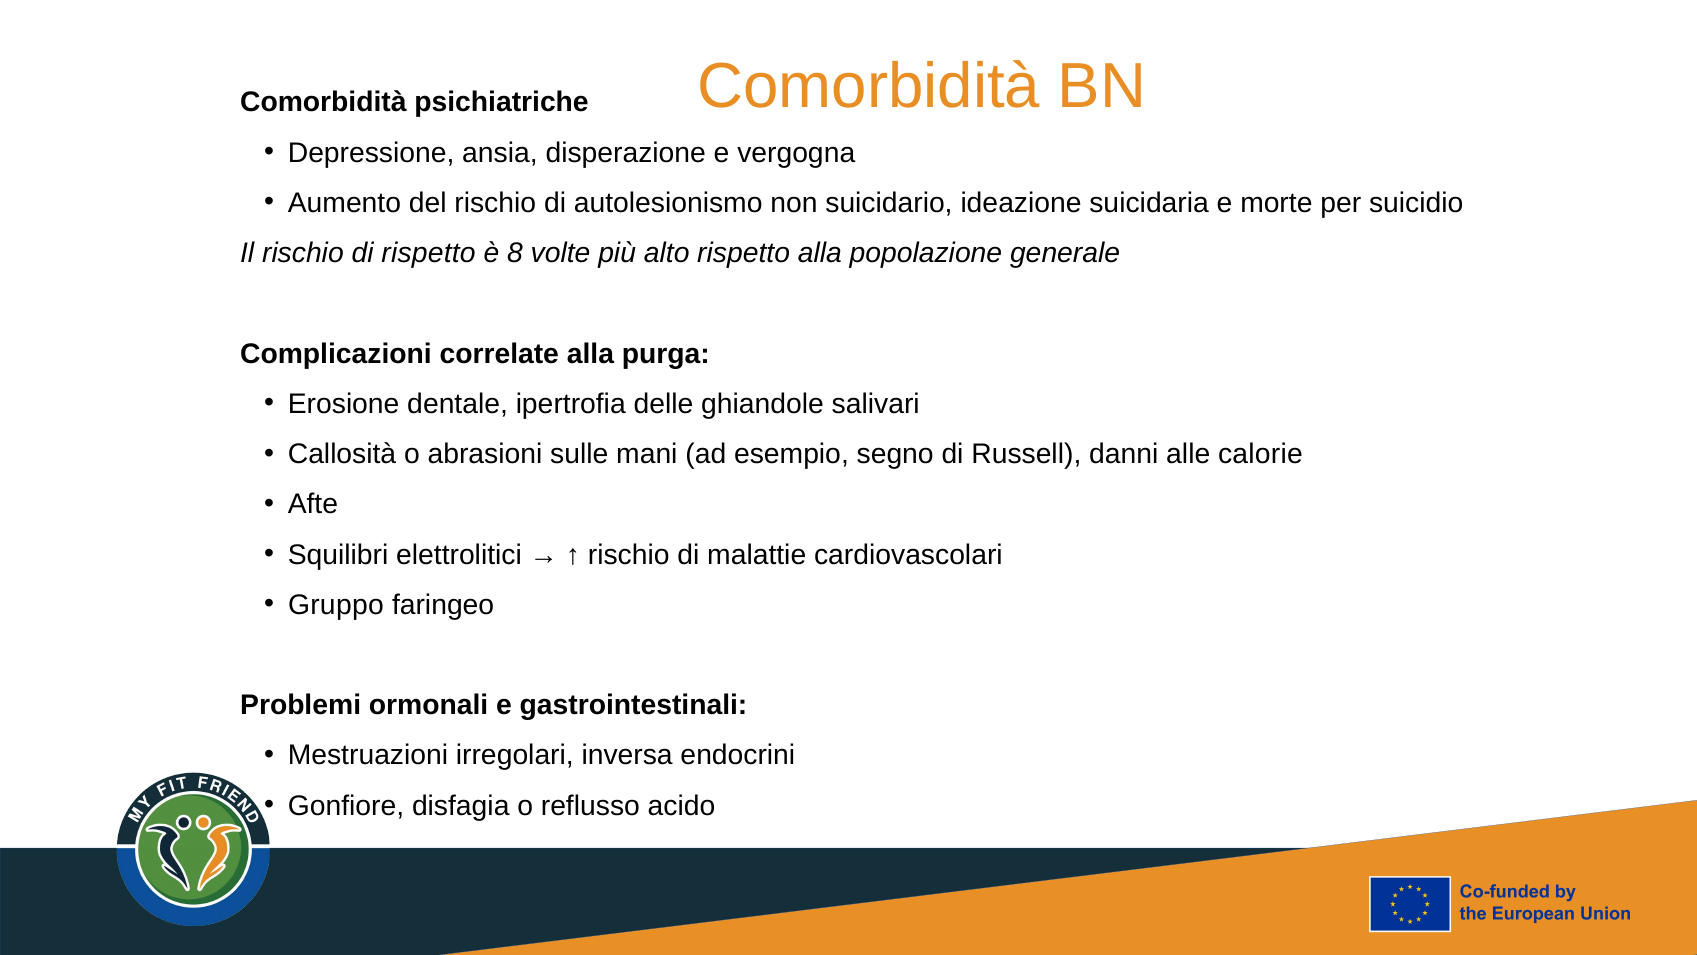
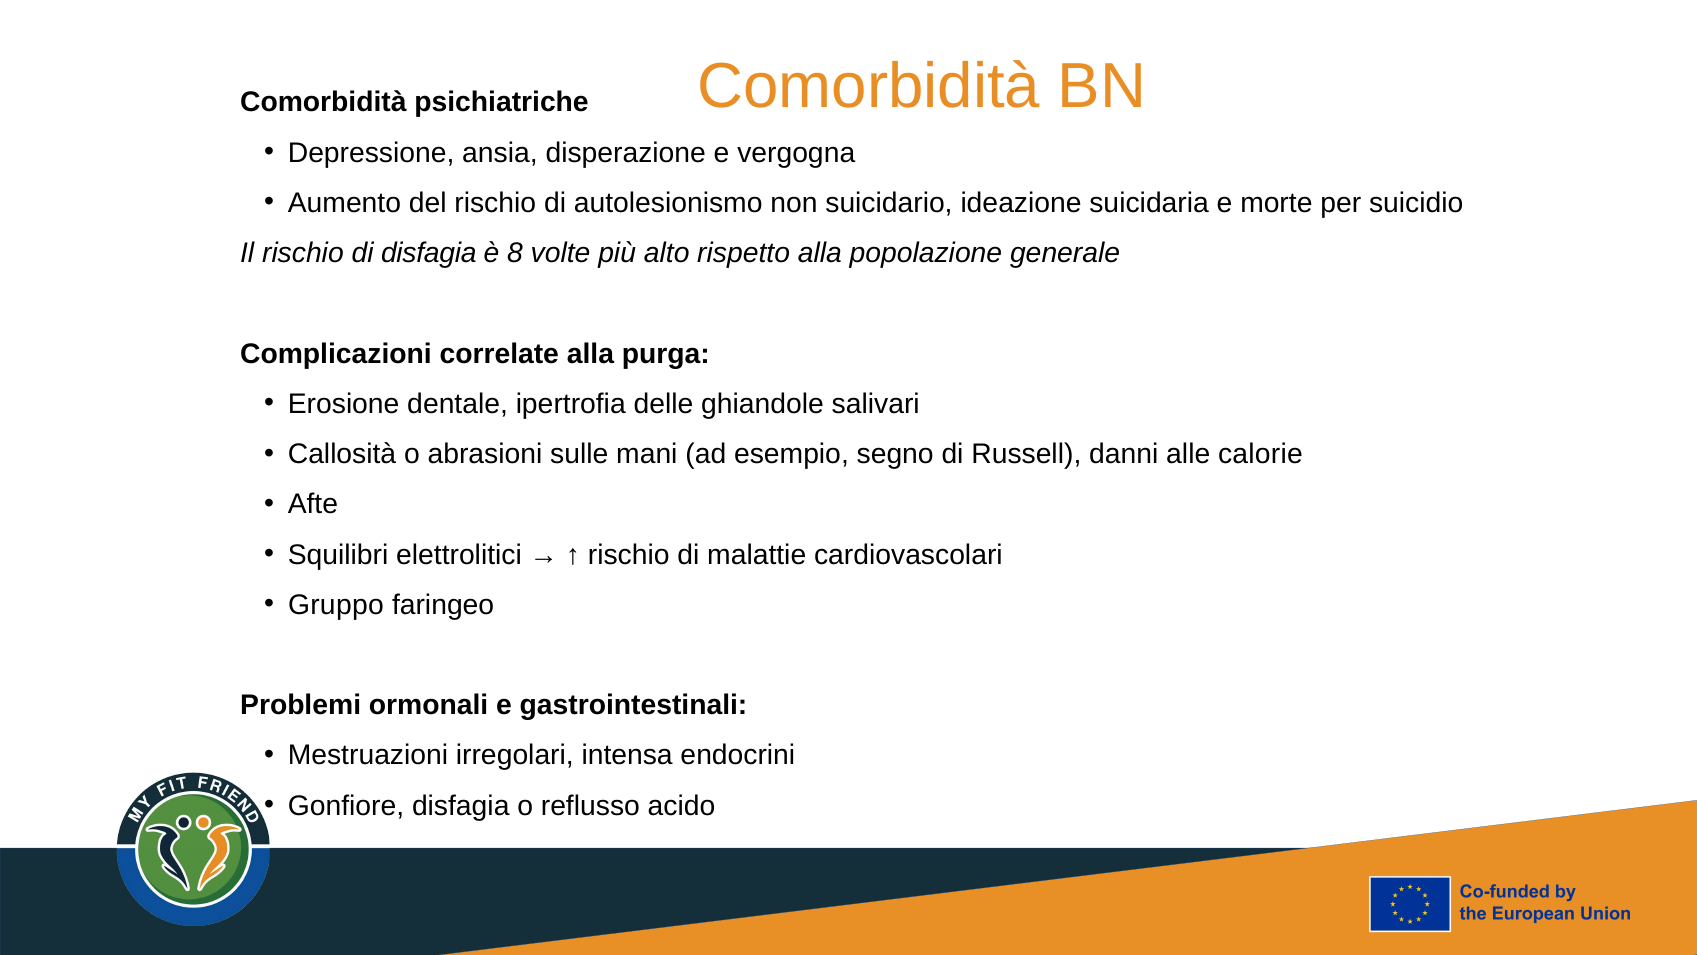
di rispetto: rispetto -> disfagia (429, 253)
inversa: inversa -> intensa (627, 755)
